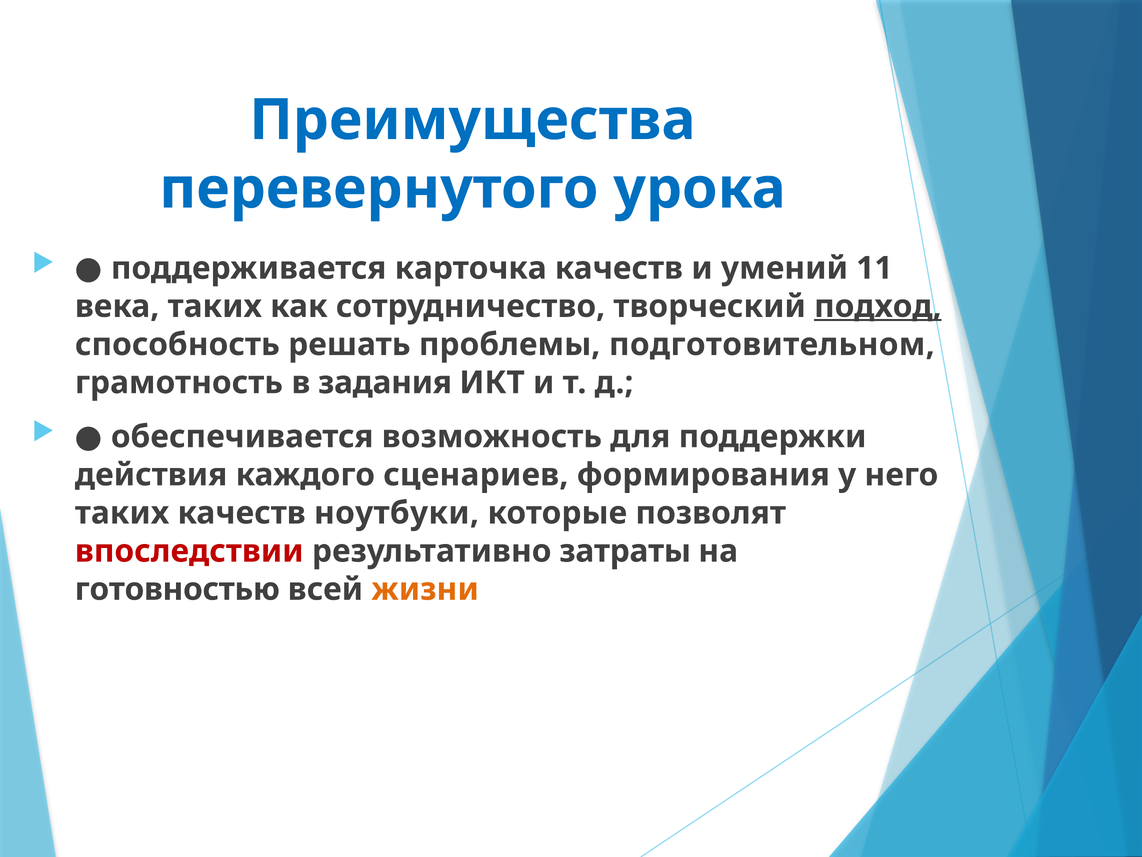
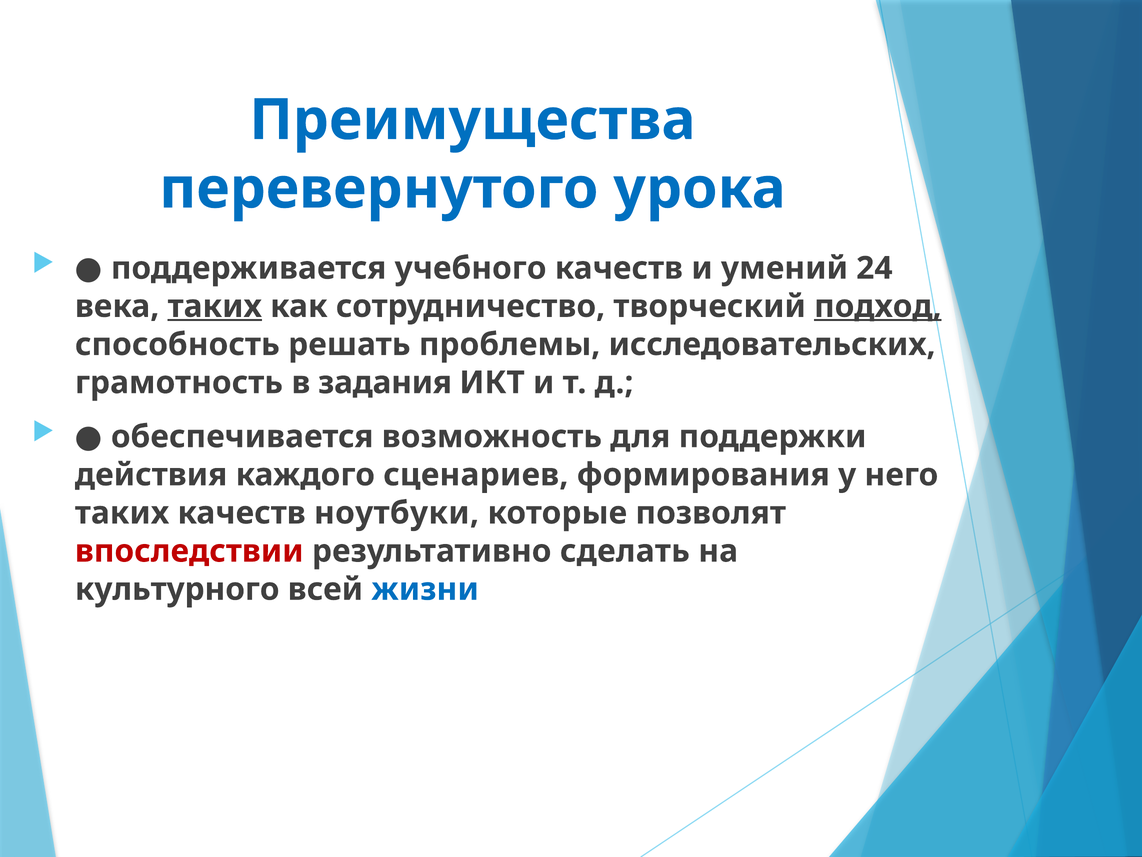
карточка: карточка -> учебного (471, 268)
11: 11 -> 24 (874, 268)
таких underline: none -> present (215, 306)
подготовительном: подготовительном -> исследовательских (772, 344)
затраты: затраты -> сделать (625, 551)
готовностью: готовностью -> культурного (177, 589)
жизни colour: orange -> blue (425, 589)
